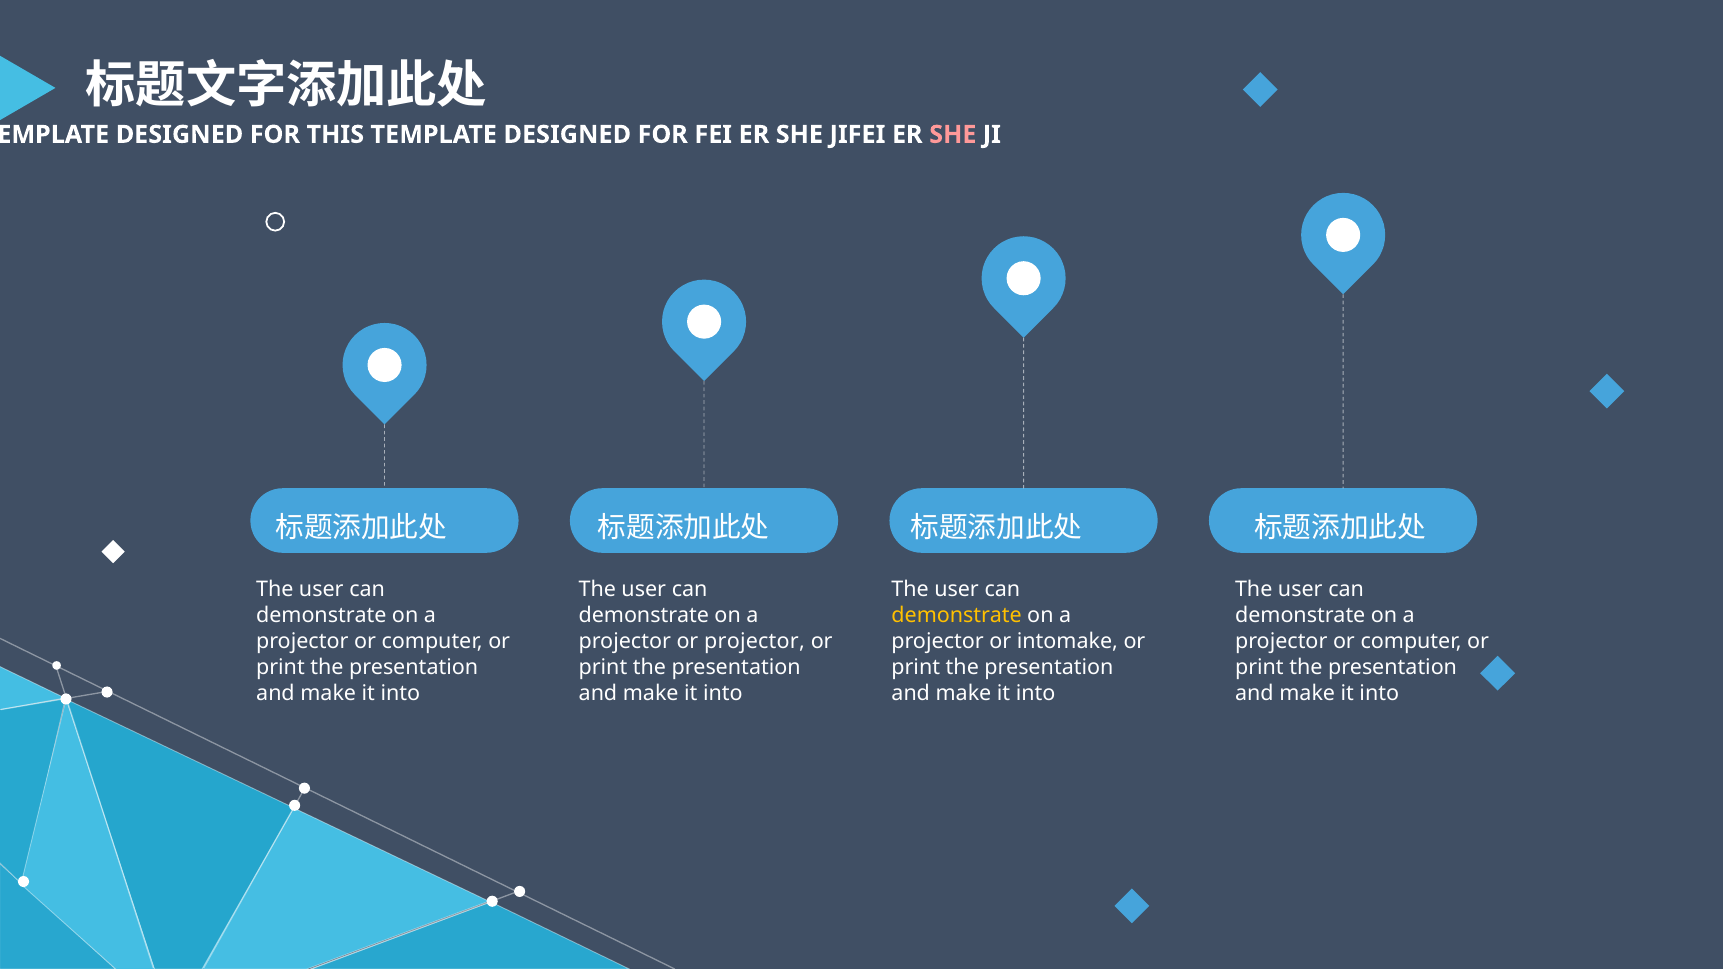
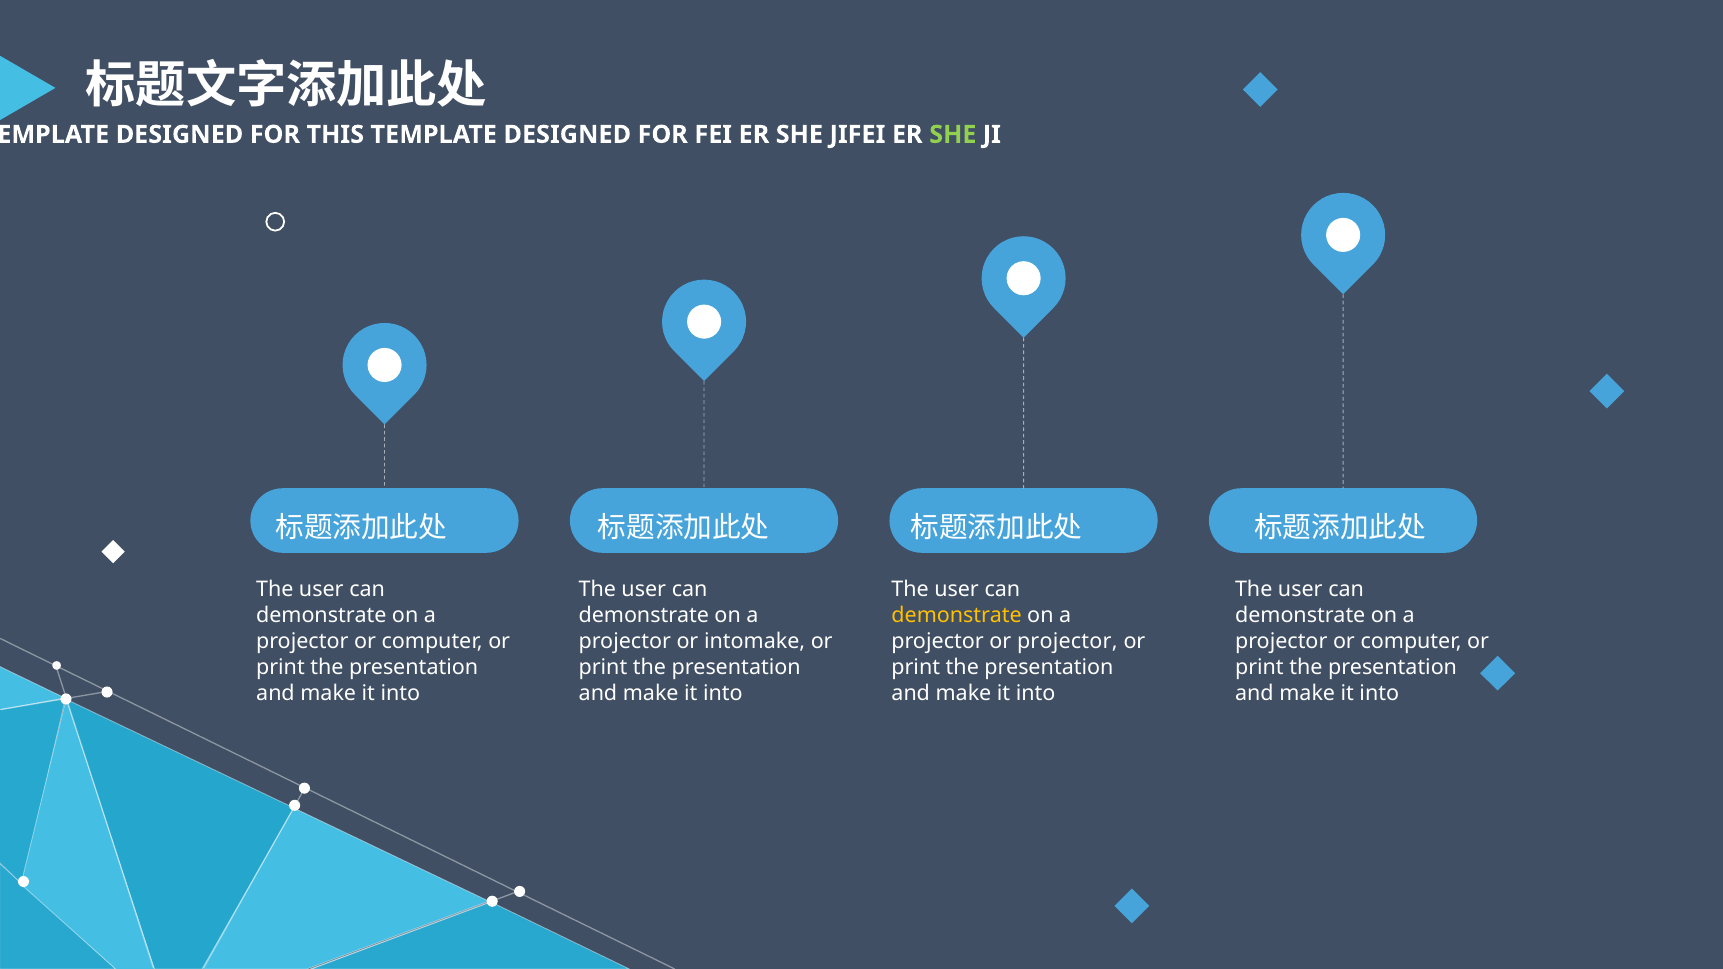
SHE colour: pink -> light green (953, 135)
or projector: projector -> intomake (755, 642)
or intomake: intomake -> projector (1067, 642)
